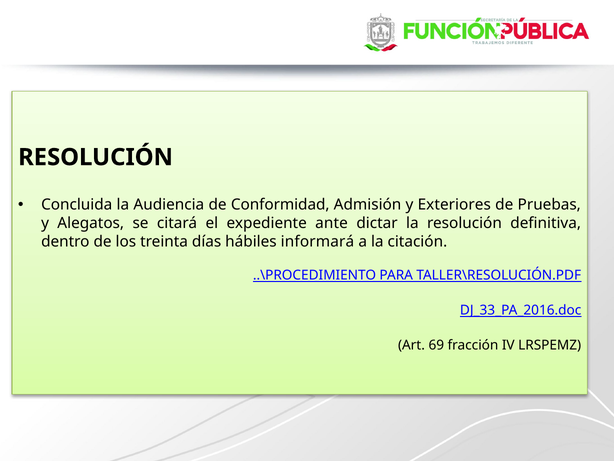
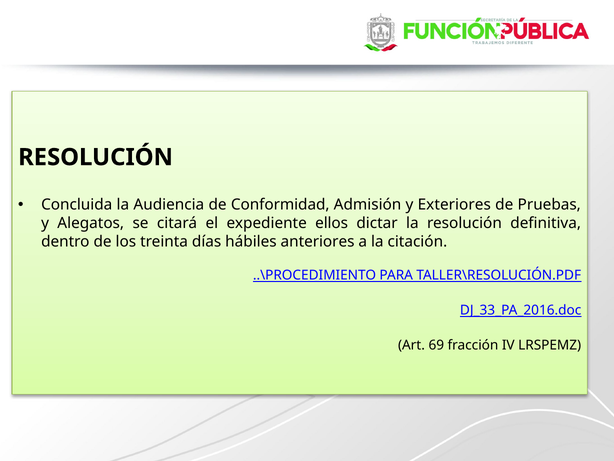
ante: ante -> ellos (332, 223)
informará: informará -> anteriores (318, 241)
